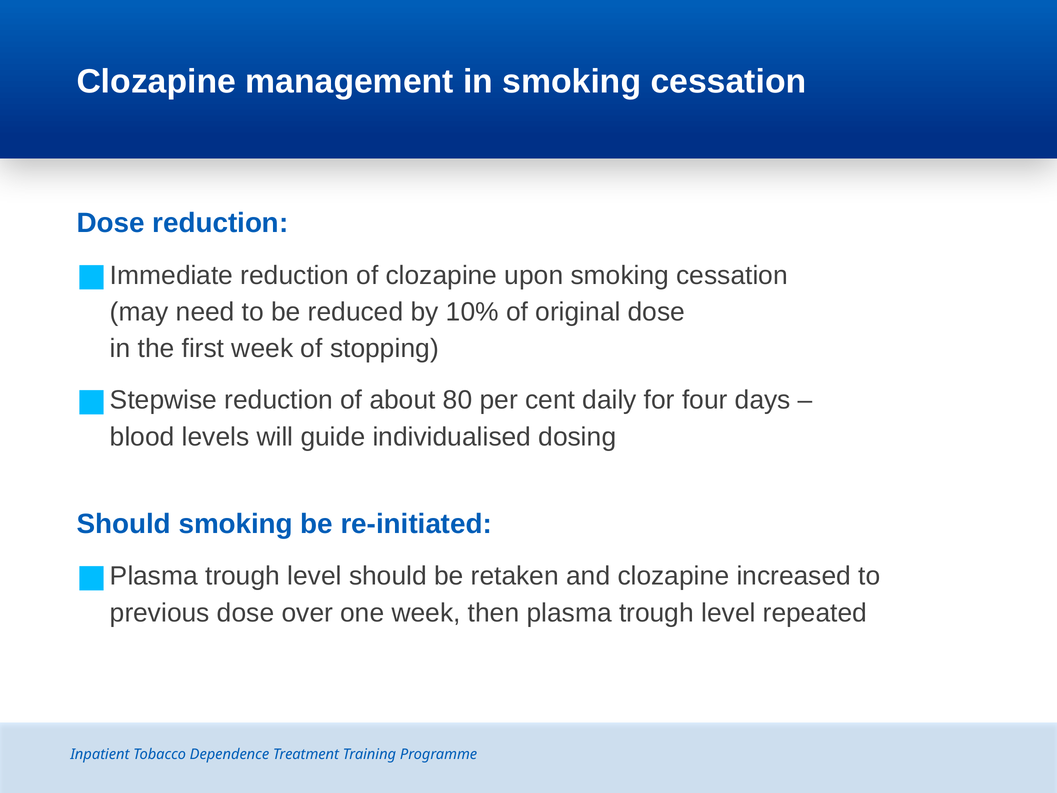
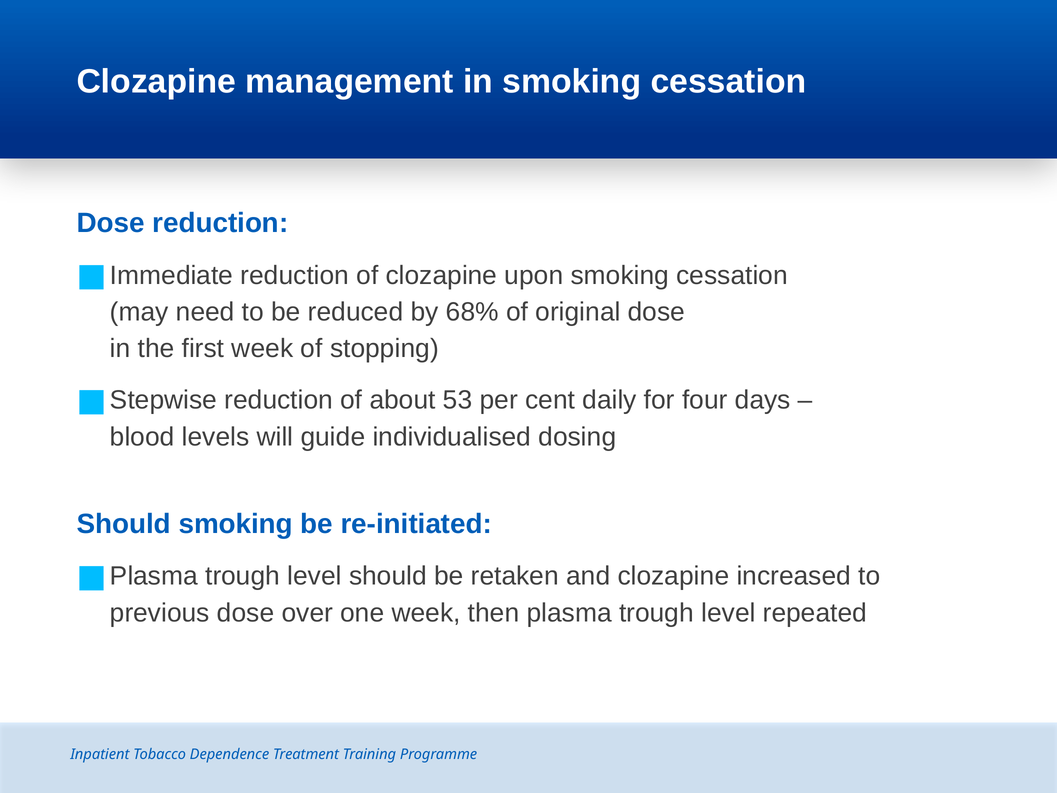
10%: 10% -> 68% (472, 312)
80: 80 -> 53 (458, 400)
